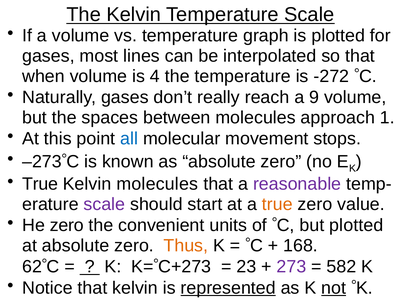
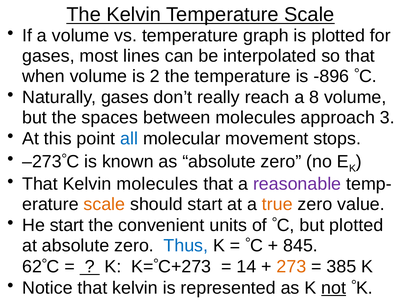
4: 4 -> 2 (155, 76)
-272: -272 -> -896 (331, 76)
9: 9 -> 8 (314, 98)
1: 1 -> 3 (387, 118)
True: True -> That (40, 184)
scale colour: purple -> orange (104, 205)
He zero: zero -> start (67, 226)
Thus colour: orange -> blue (186, 246)
168: 168 -> 845 (301, 246)
23: 23 -> 14 (246, 267)
273 colour: purple -> orange (291, 267)
582: 582 -> 385 (341, 267)
represented underline: present -> none (228, 289)
